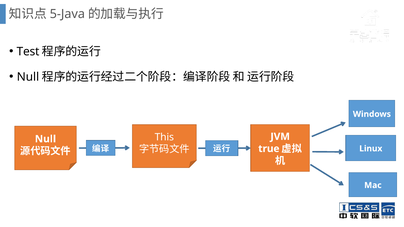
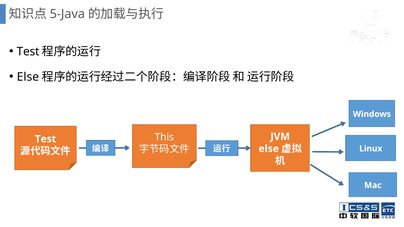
Null: Null -> Else (28, 77)
Null: Null -> Test (45, 139)
true: true -> else (269, 149)
